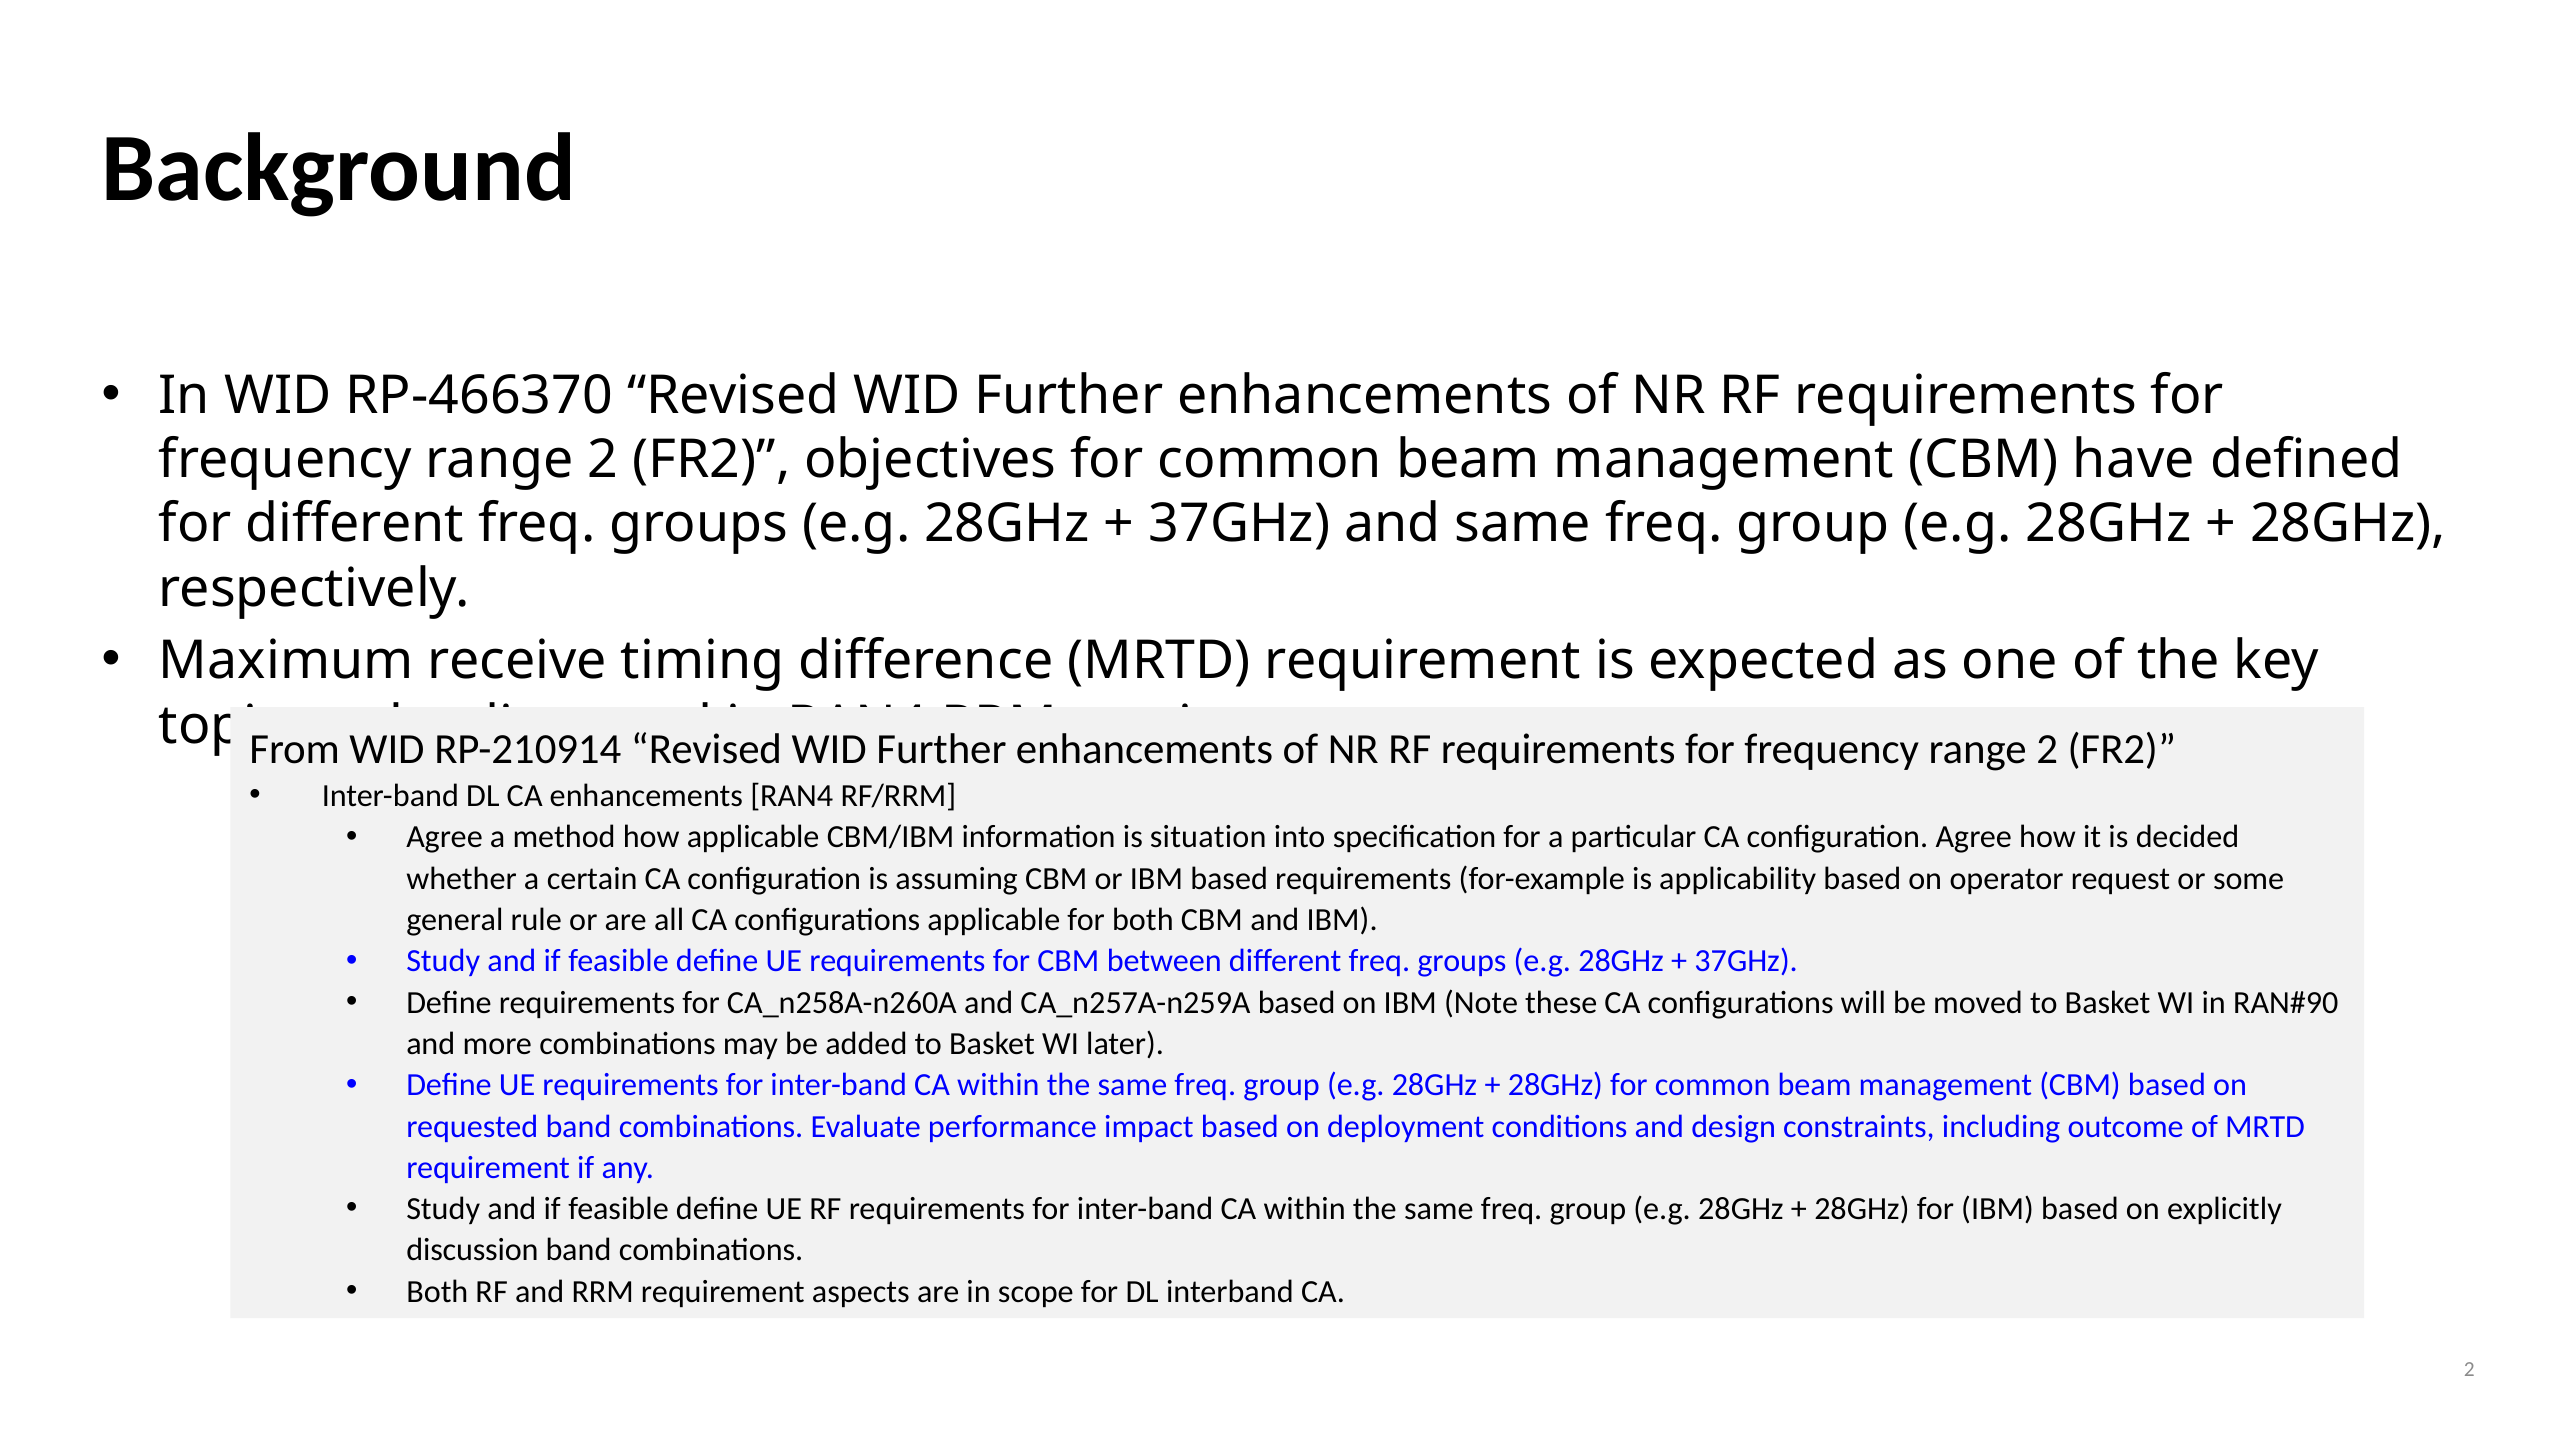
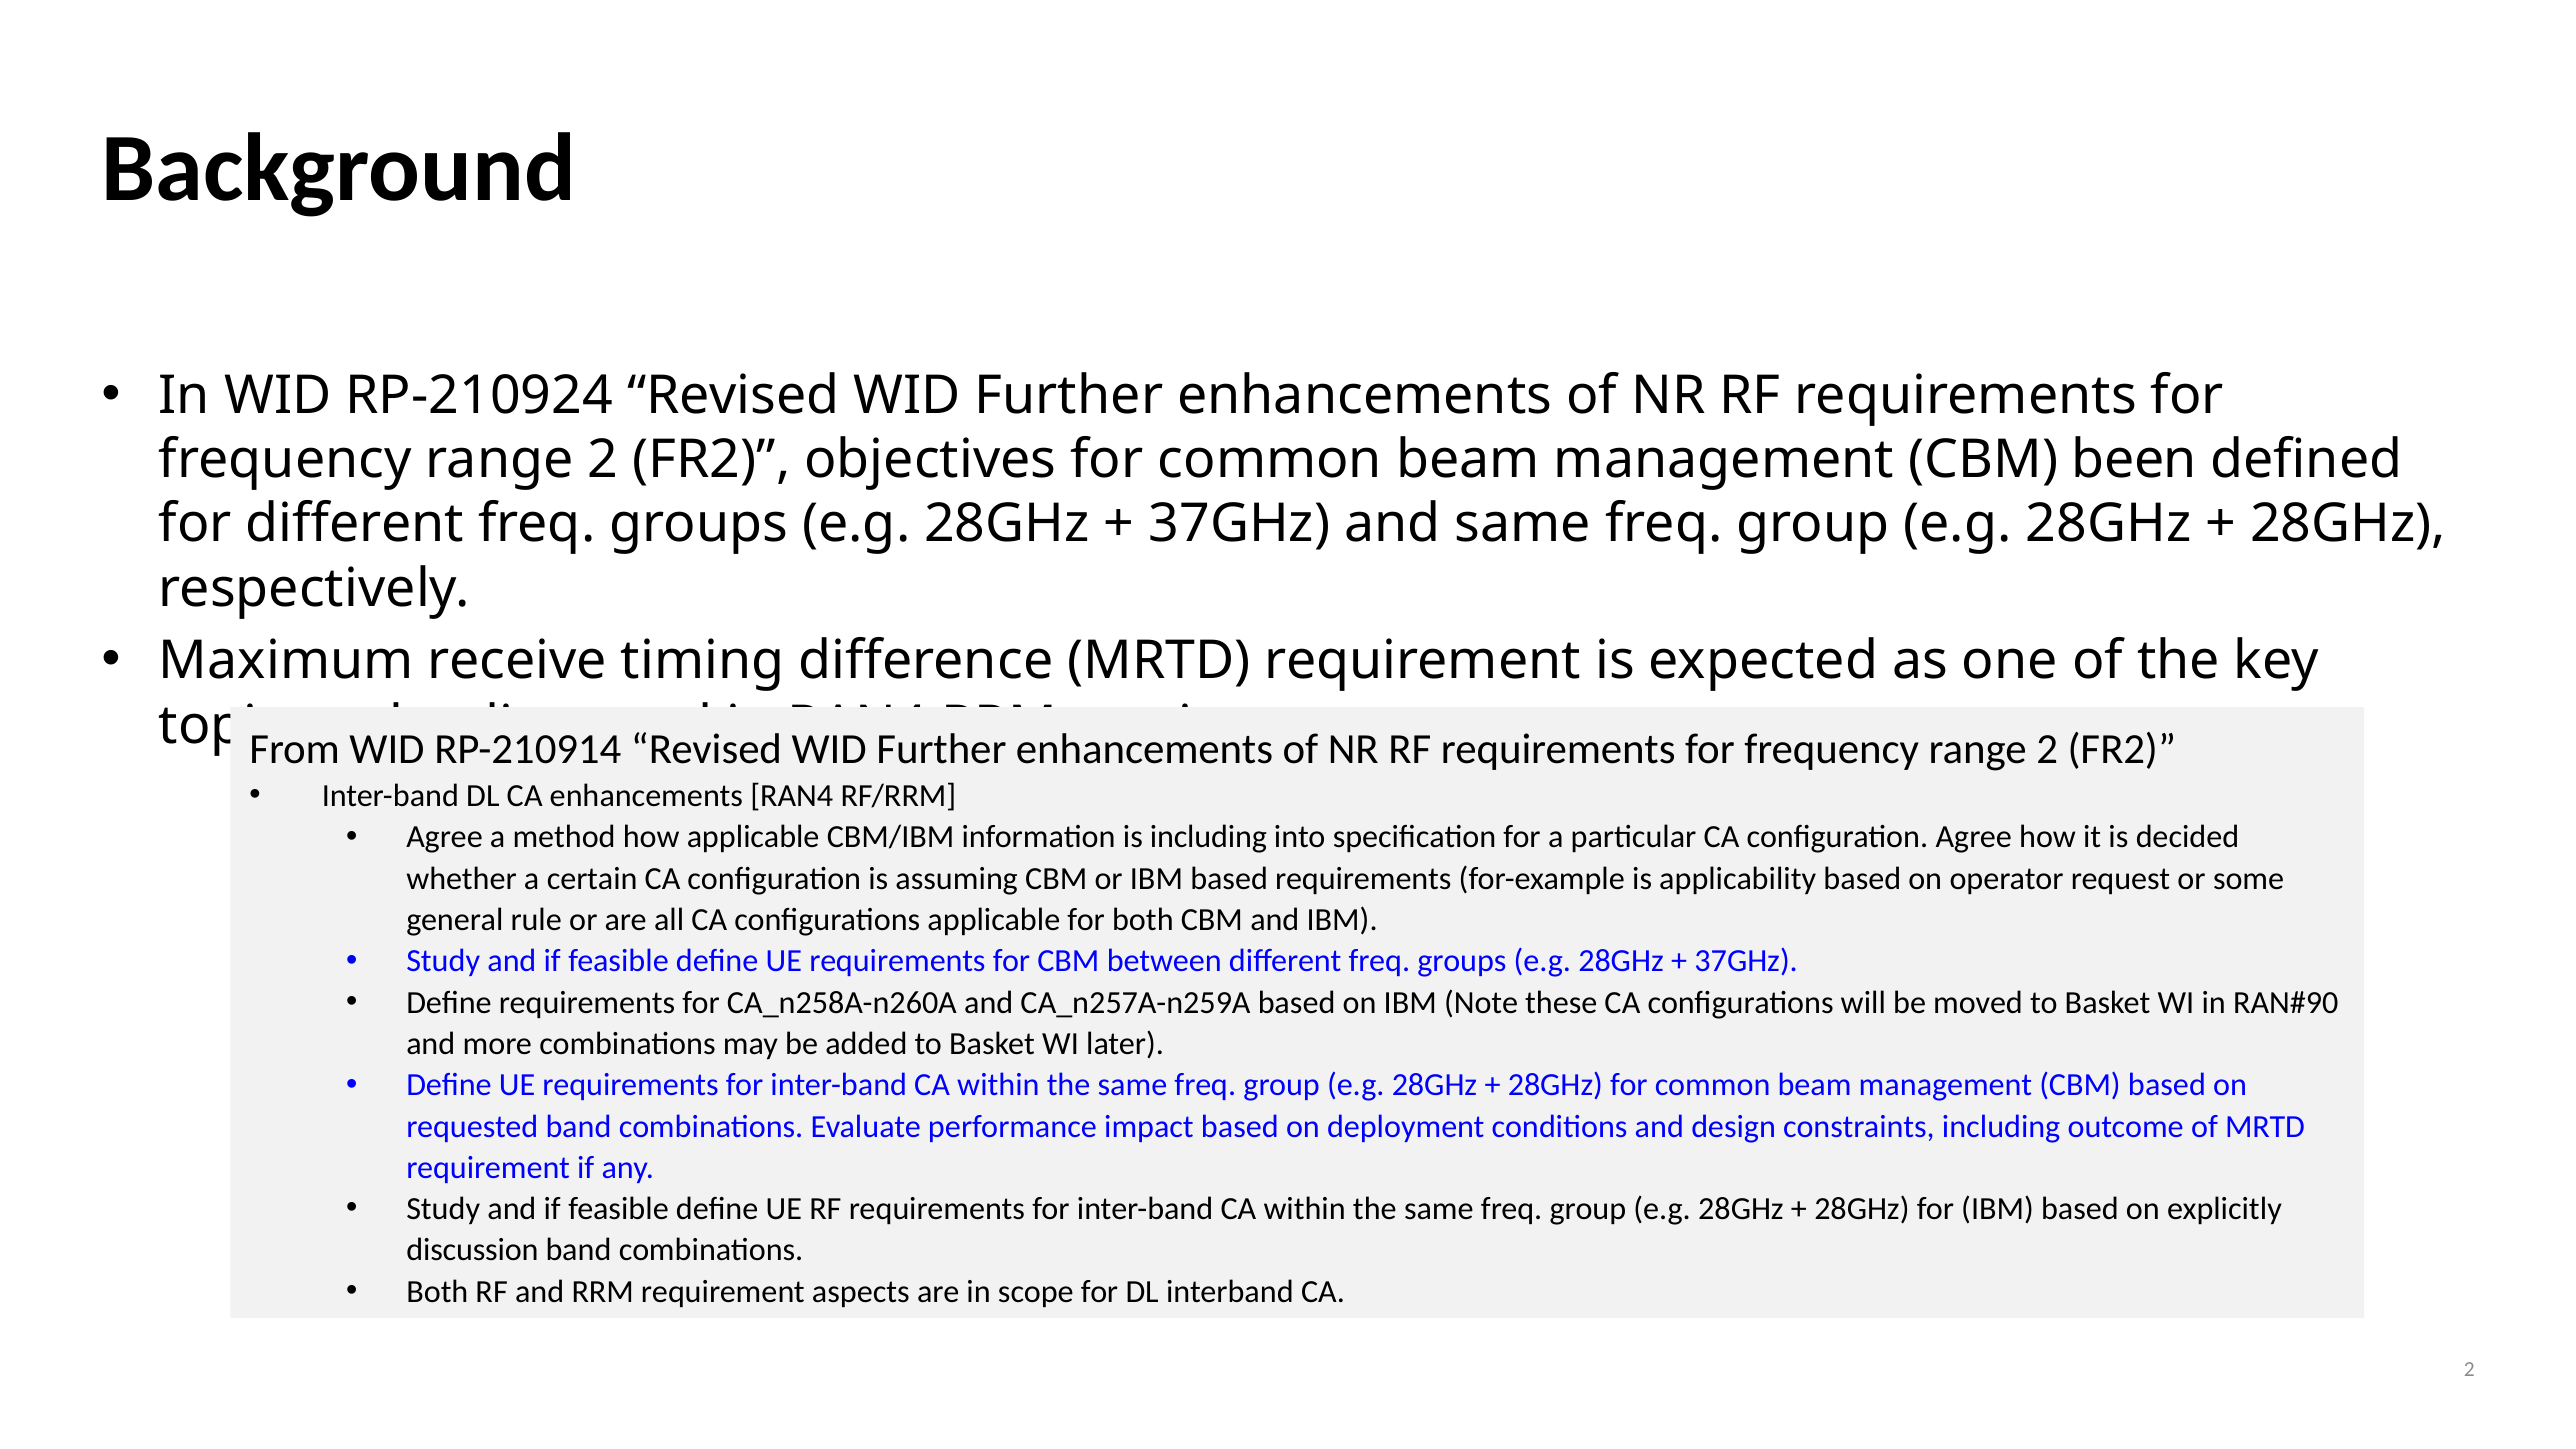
RP-466370: RP-466370 -> RP-210924 (479, 395)
have: have -> been (2134, 460)
is situation: situation -> including (1208, 837)
